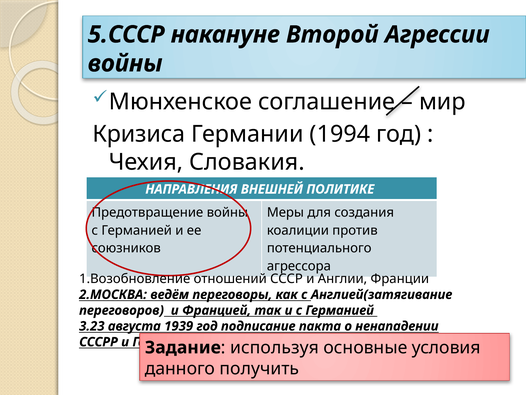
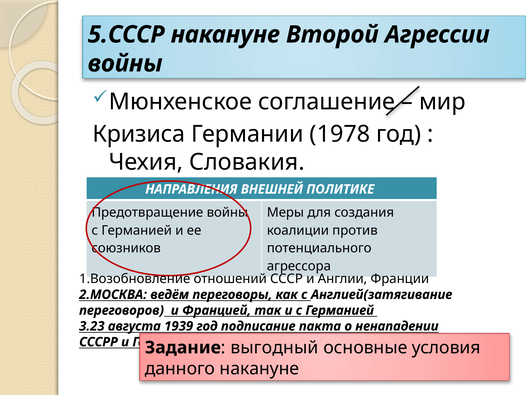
1994: 1994 -> 1978 (340, 134)
используя: используя -> выгодный (274, 347)
данного получить: получить -> накануне (259, 368)
